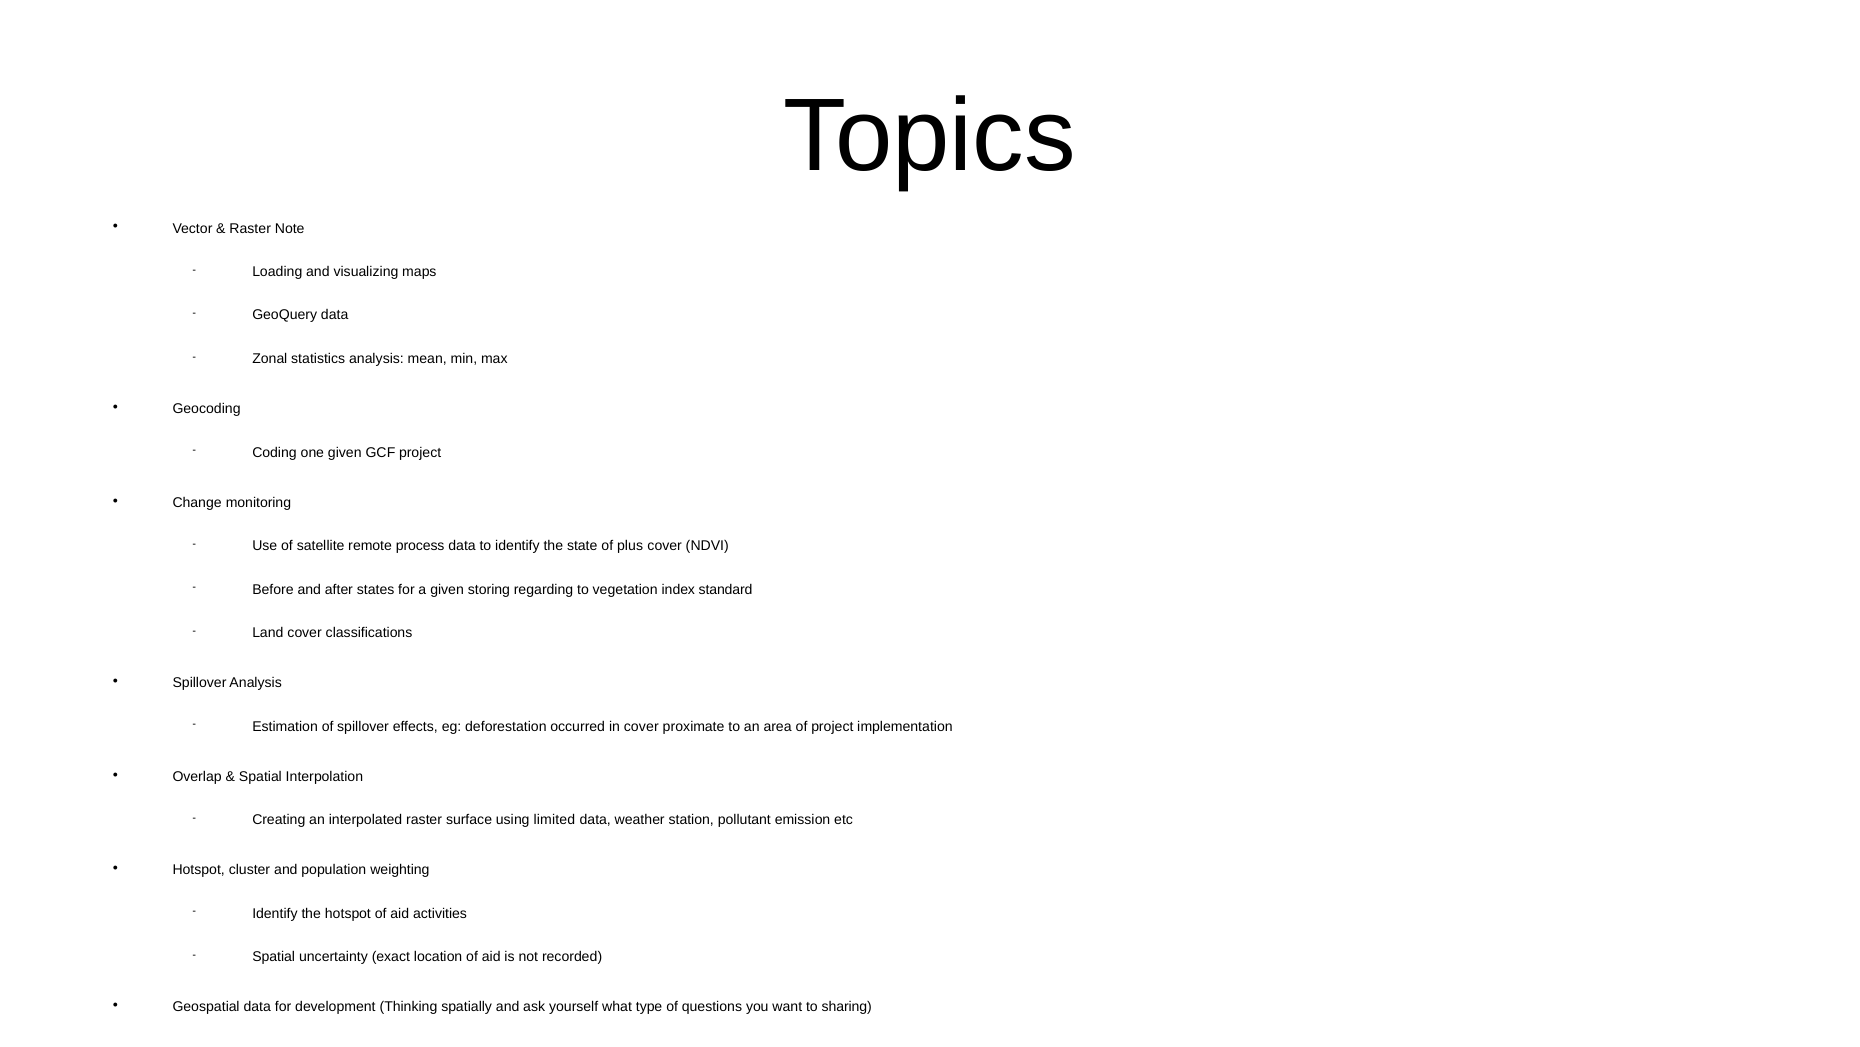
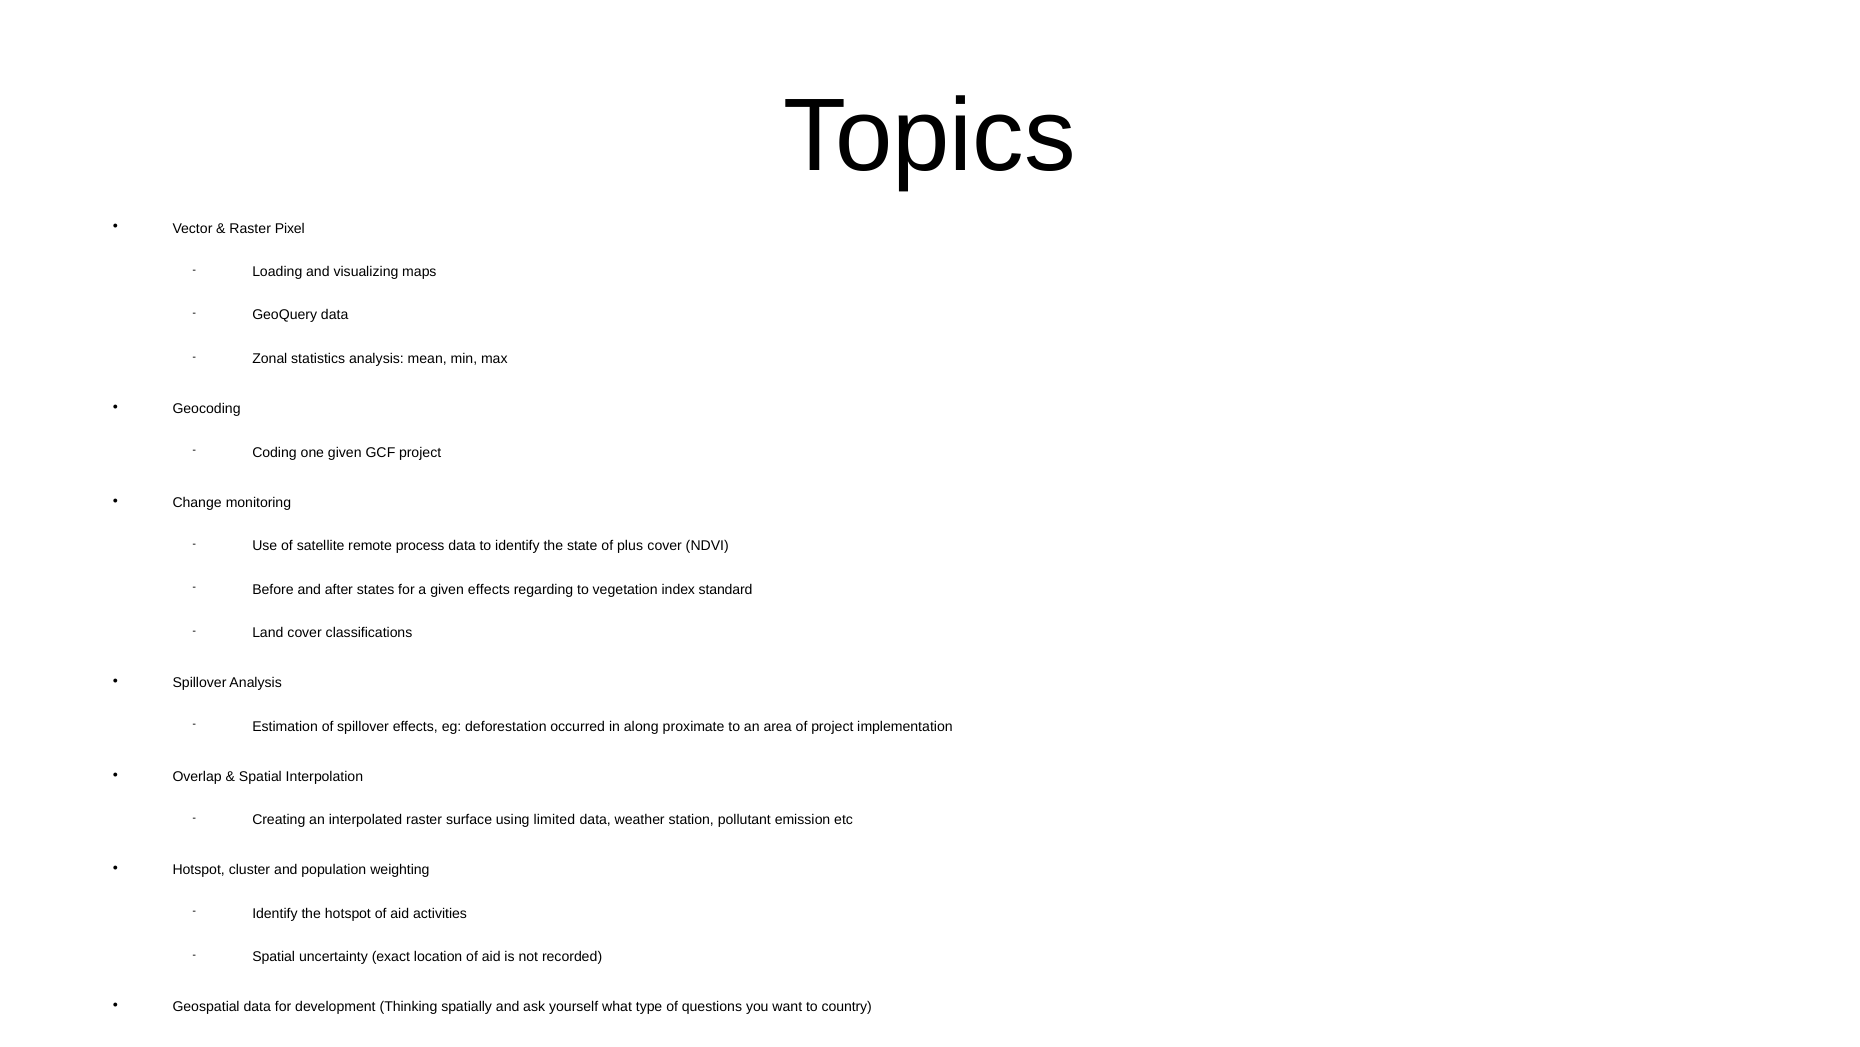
Note: Note -> Pixel (290, 228)
given storing: storing -> effects (489, 589)
in cover: cover -> along (641, 726)
sharing: sharing -> country (847, 1007)
